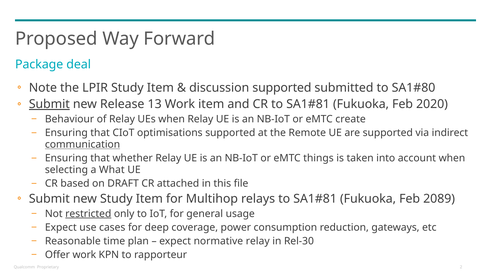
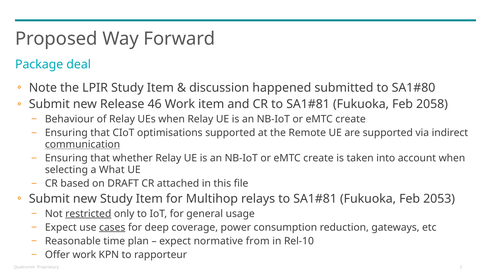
discussion supported: supported -> happened (282, 88)
Submit underline: present -> none (49, 104)
13: 13 -> 46 (155, 104)
2020: 2020 -> 2058 (432, 104)
things: things -> create (318, 158)
2089: 2089 -> 2053 (439, 199)
cases underline: none -> present (112, 228)
normative relay: relay -> from (258, 241)
Rel-30: Rel-30 -> Rel-10 (299, 241)
